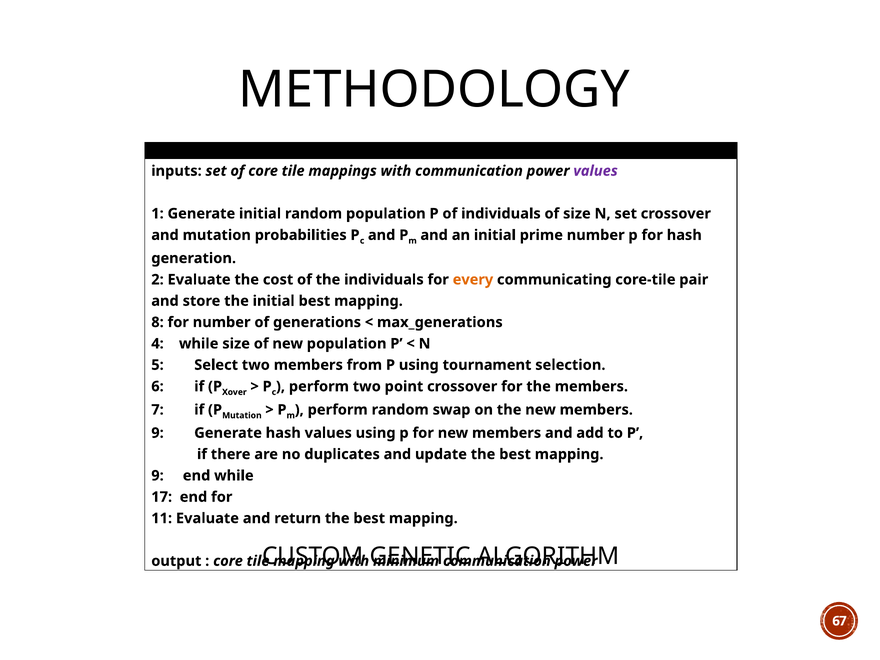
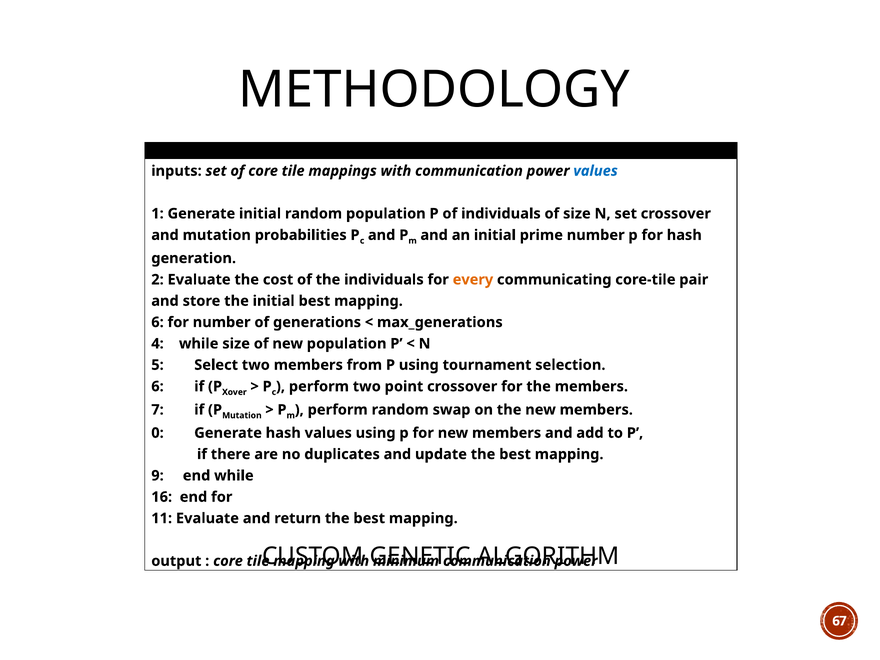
values colour: purple -> blue (596, 171)
8: 8 -> 6 (158, 322)
9: 9 -> 0 (158, 433)
17: 17 -> 16 (162, 497)
